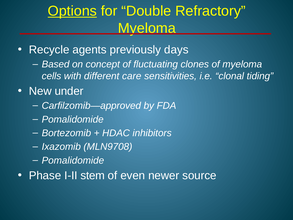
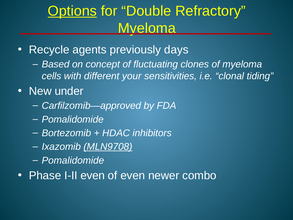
care: care -> your (132, 76)
MLN9708 underline: none -> present (108, 147)
I-II stem: stem -> even (93, 175)
source: source -> combo (199, 175)
